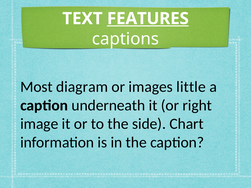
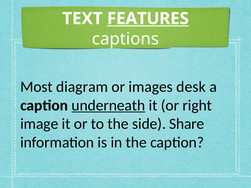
little: little -> desk (191, 87)
underneath underline: none -> present (108, 106)
Chart: Chart -> Share (187, 124)
